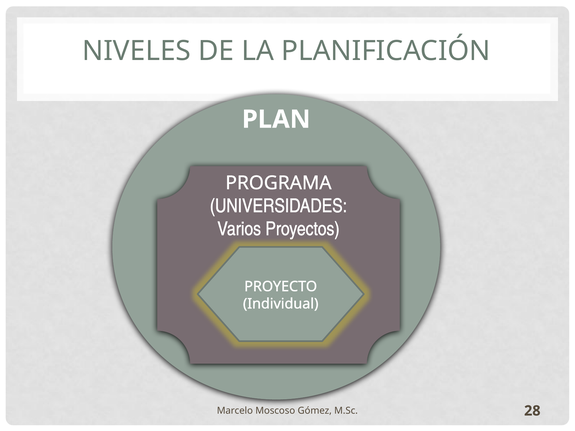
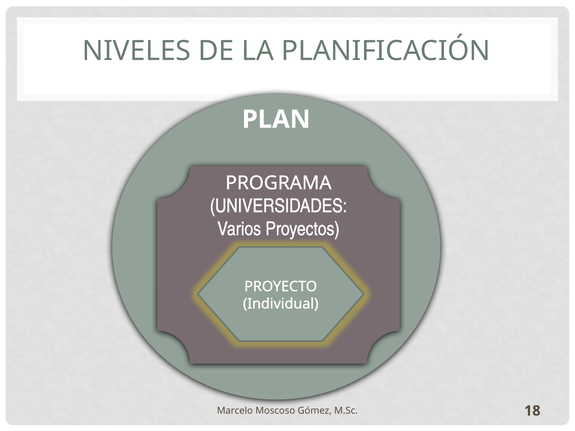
28: 28 -> 18 (532, 411)
